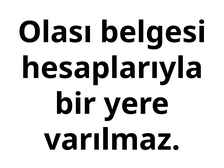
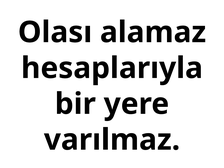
belgesi: belgesi -> alamaz (153, 32)
